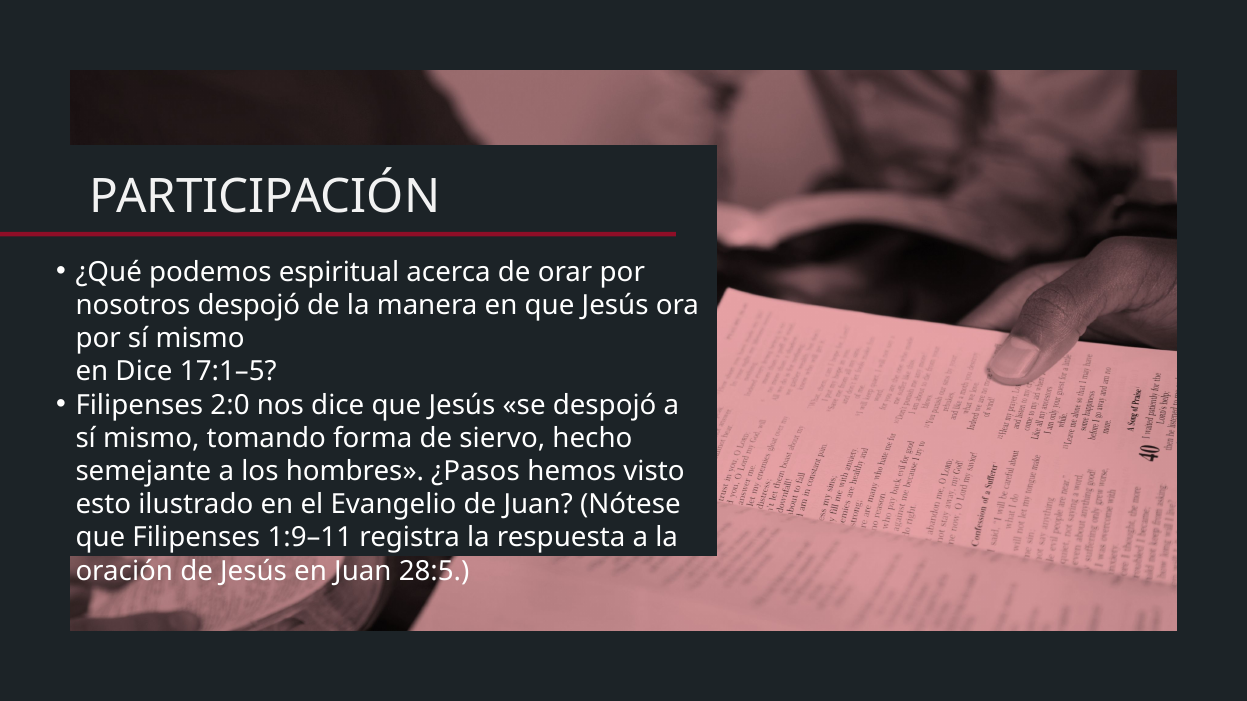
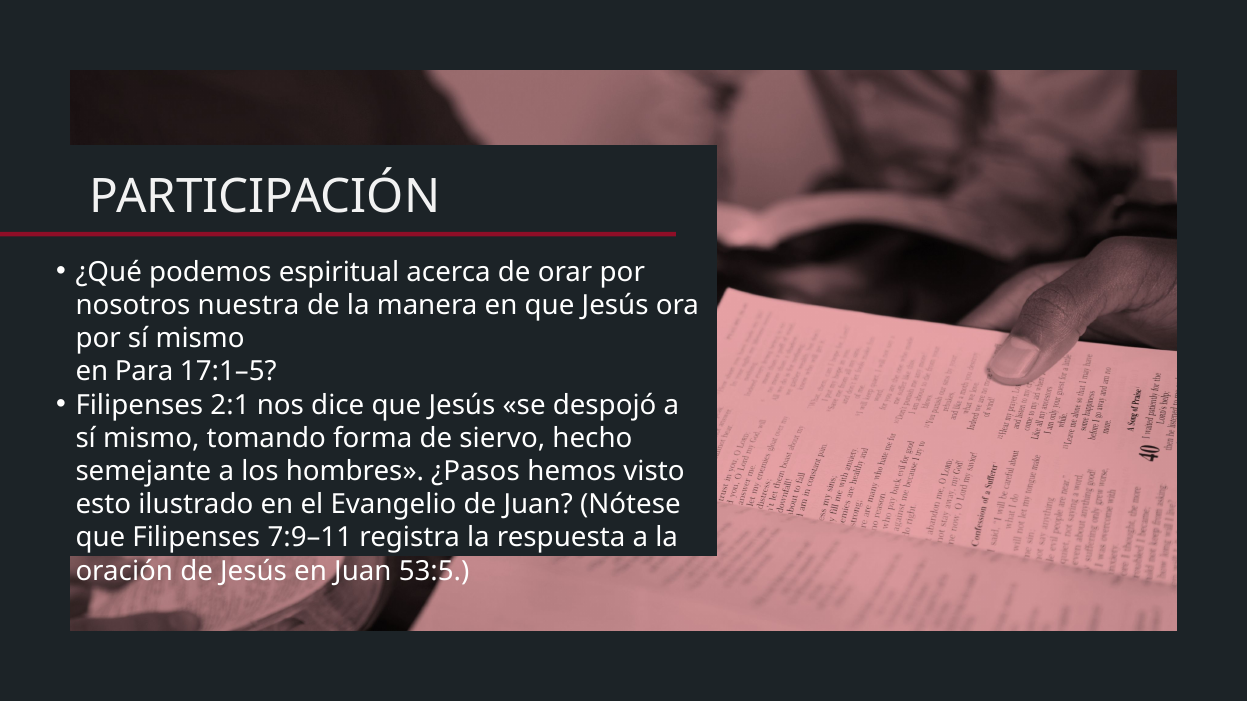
nosotros despojó: despojó -> nuestra (249, 305)
en Dice: Dice -> Para (144, 372)
2:0: 2:0 -> 2:1 (230, 405)
1:9–11: 1:9–11 -> 7:9–11 (310, 538)
28:5: 28:5 -> 53:5 (434, 571)
